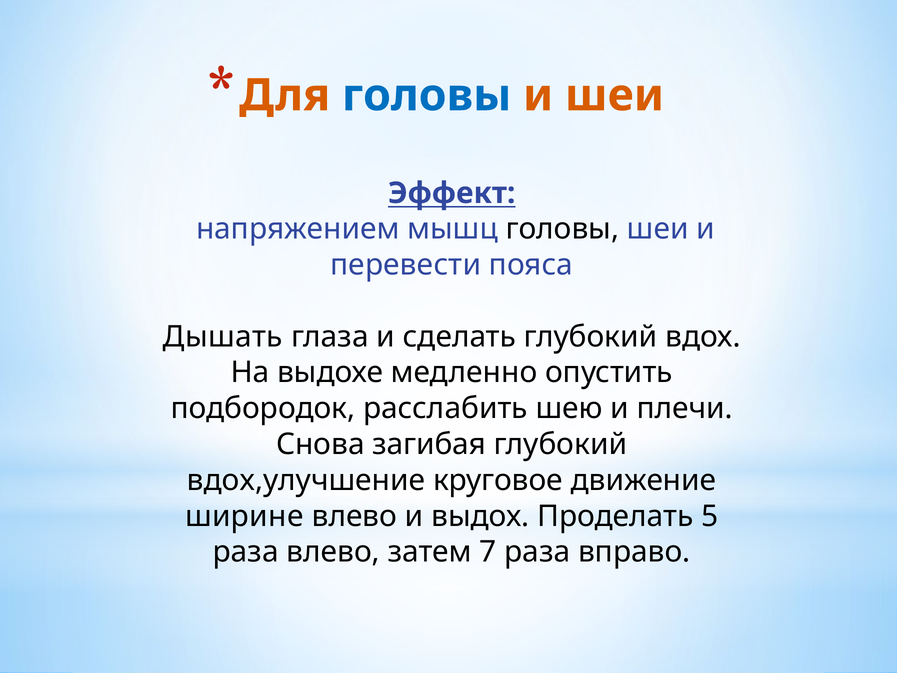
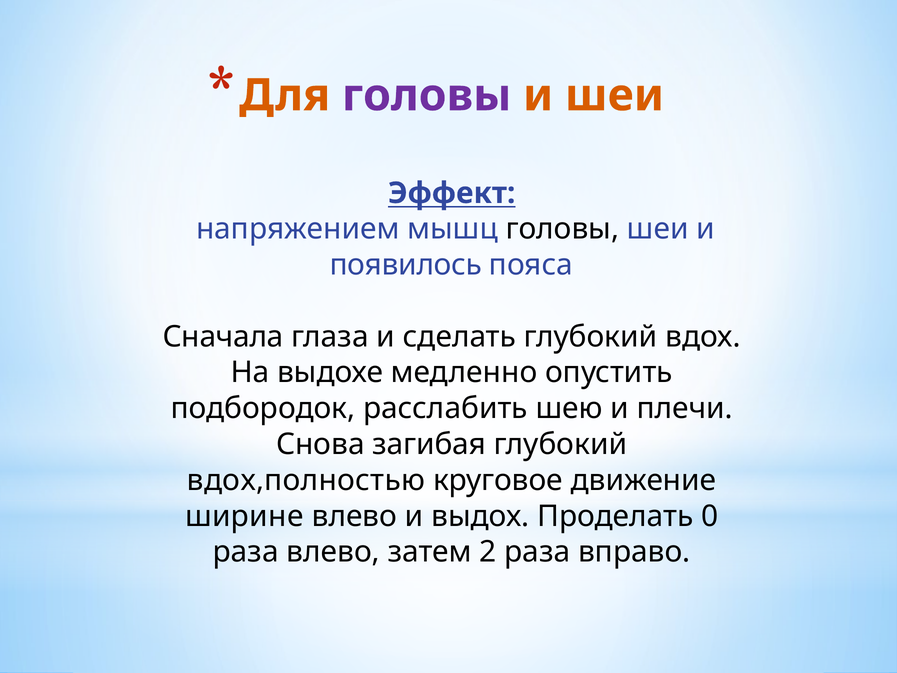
головы colour: blue -> purple (427, 95)
перевести: перевести -> появилось (406, 265)
Дышать: Дышать -> Сначала (223, 337)
вдох,улучшение: вдох,улучшение -> вдох,полностью (306, 480)
5: 5 -> 0 (710, 516)
7: 7 -> 2 (488, 552)
